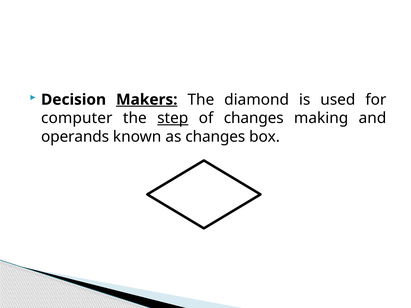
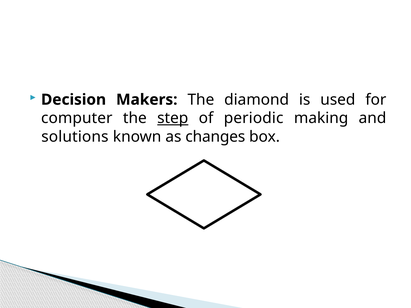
Makers underline: present -> none (147, 100)
of changes: changes -> periodic (254, 118)
operands: operands -> solutions (75, 137)
